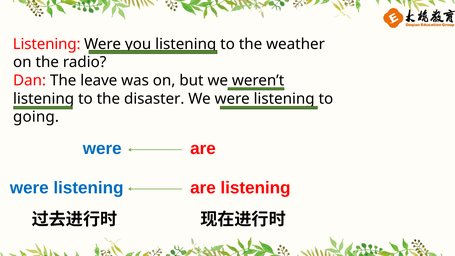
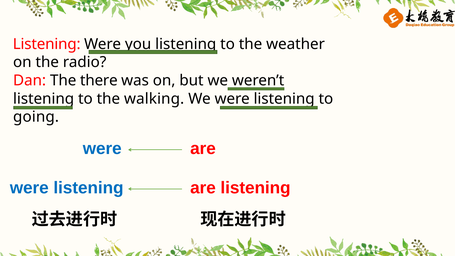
leave: leave -> there (99, 81)
disaster: disaster -> walking (154, 99)
